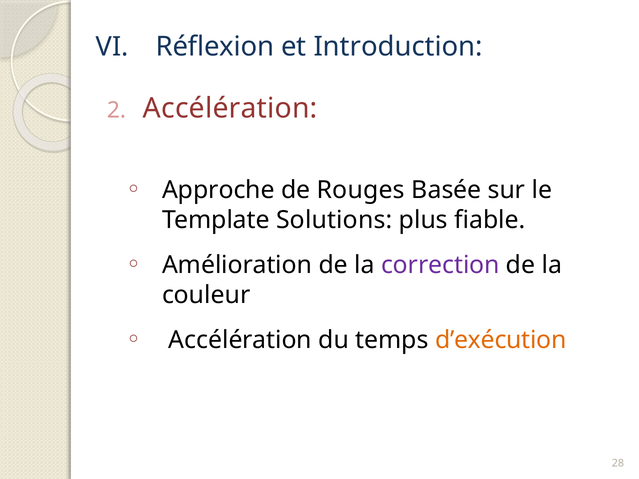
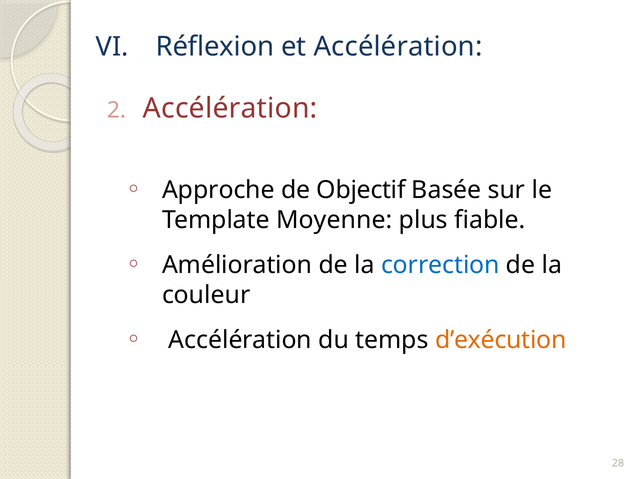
et Introduction: Introduction -> Accélération (398, 47)
Rouges: Rouges -> Objectif (361, 190)
Solutions: Solutions -> Moyenne (334, 220)
correction colour: purple -> blue (440, 265)
